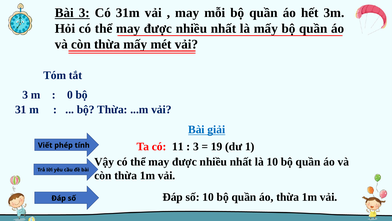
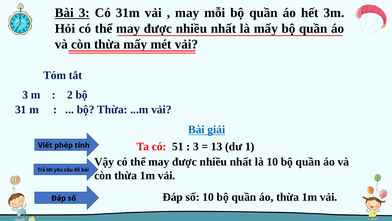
0: 0 -> 2 (70, 95)
11: 11 -> 51 (178, 146)
19: 19 -> 13 (217, 146)
